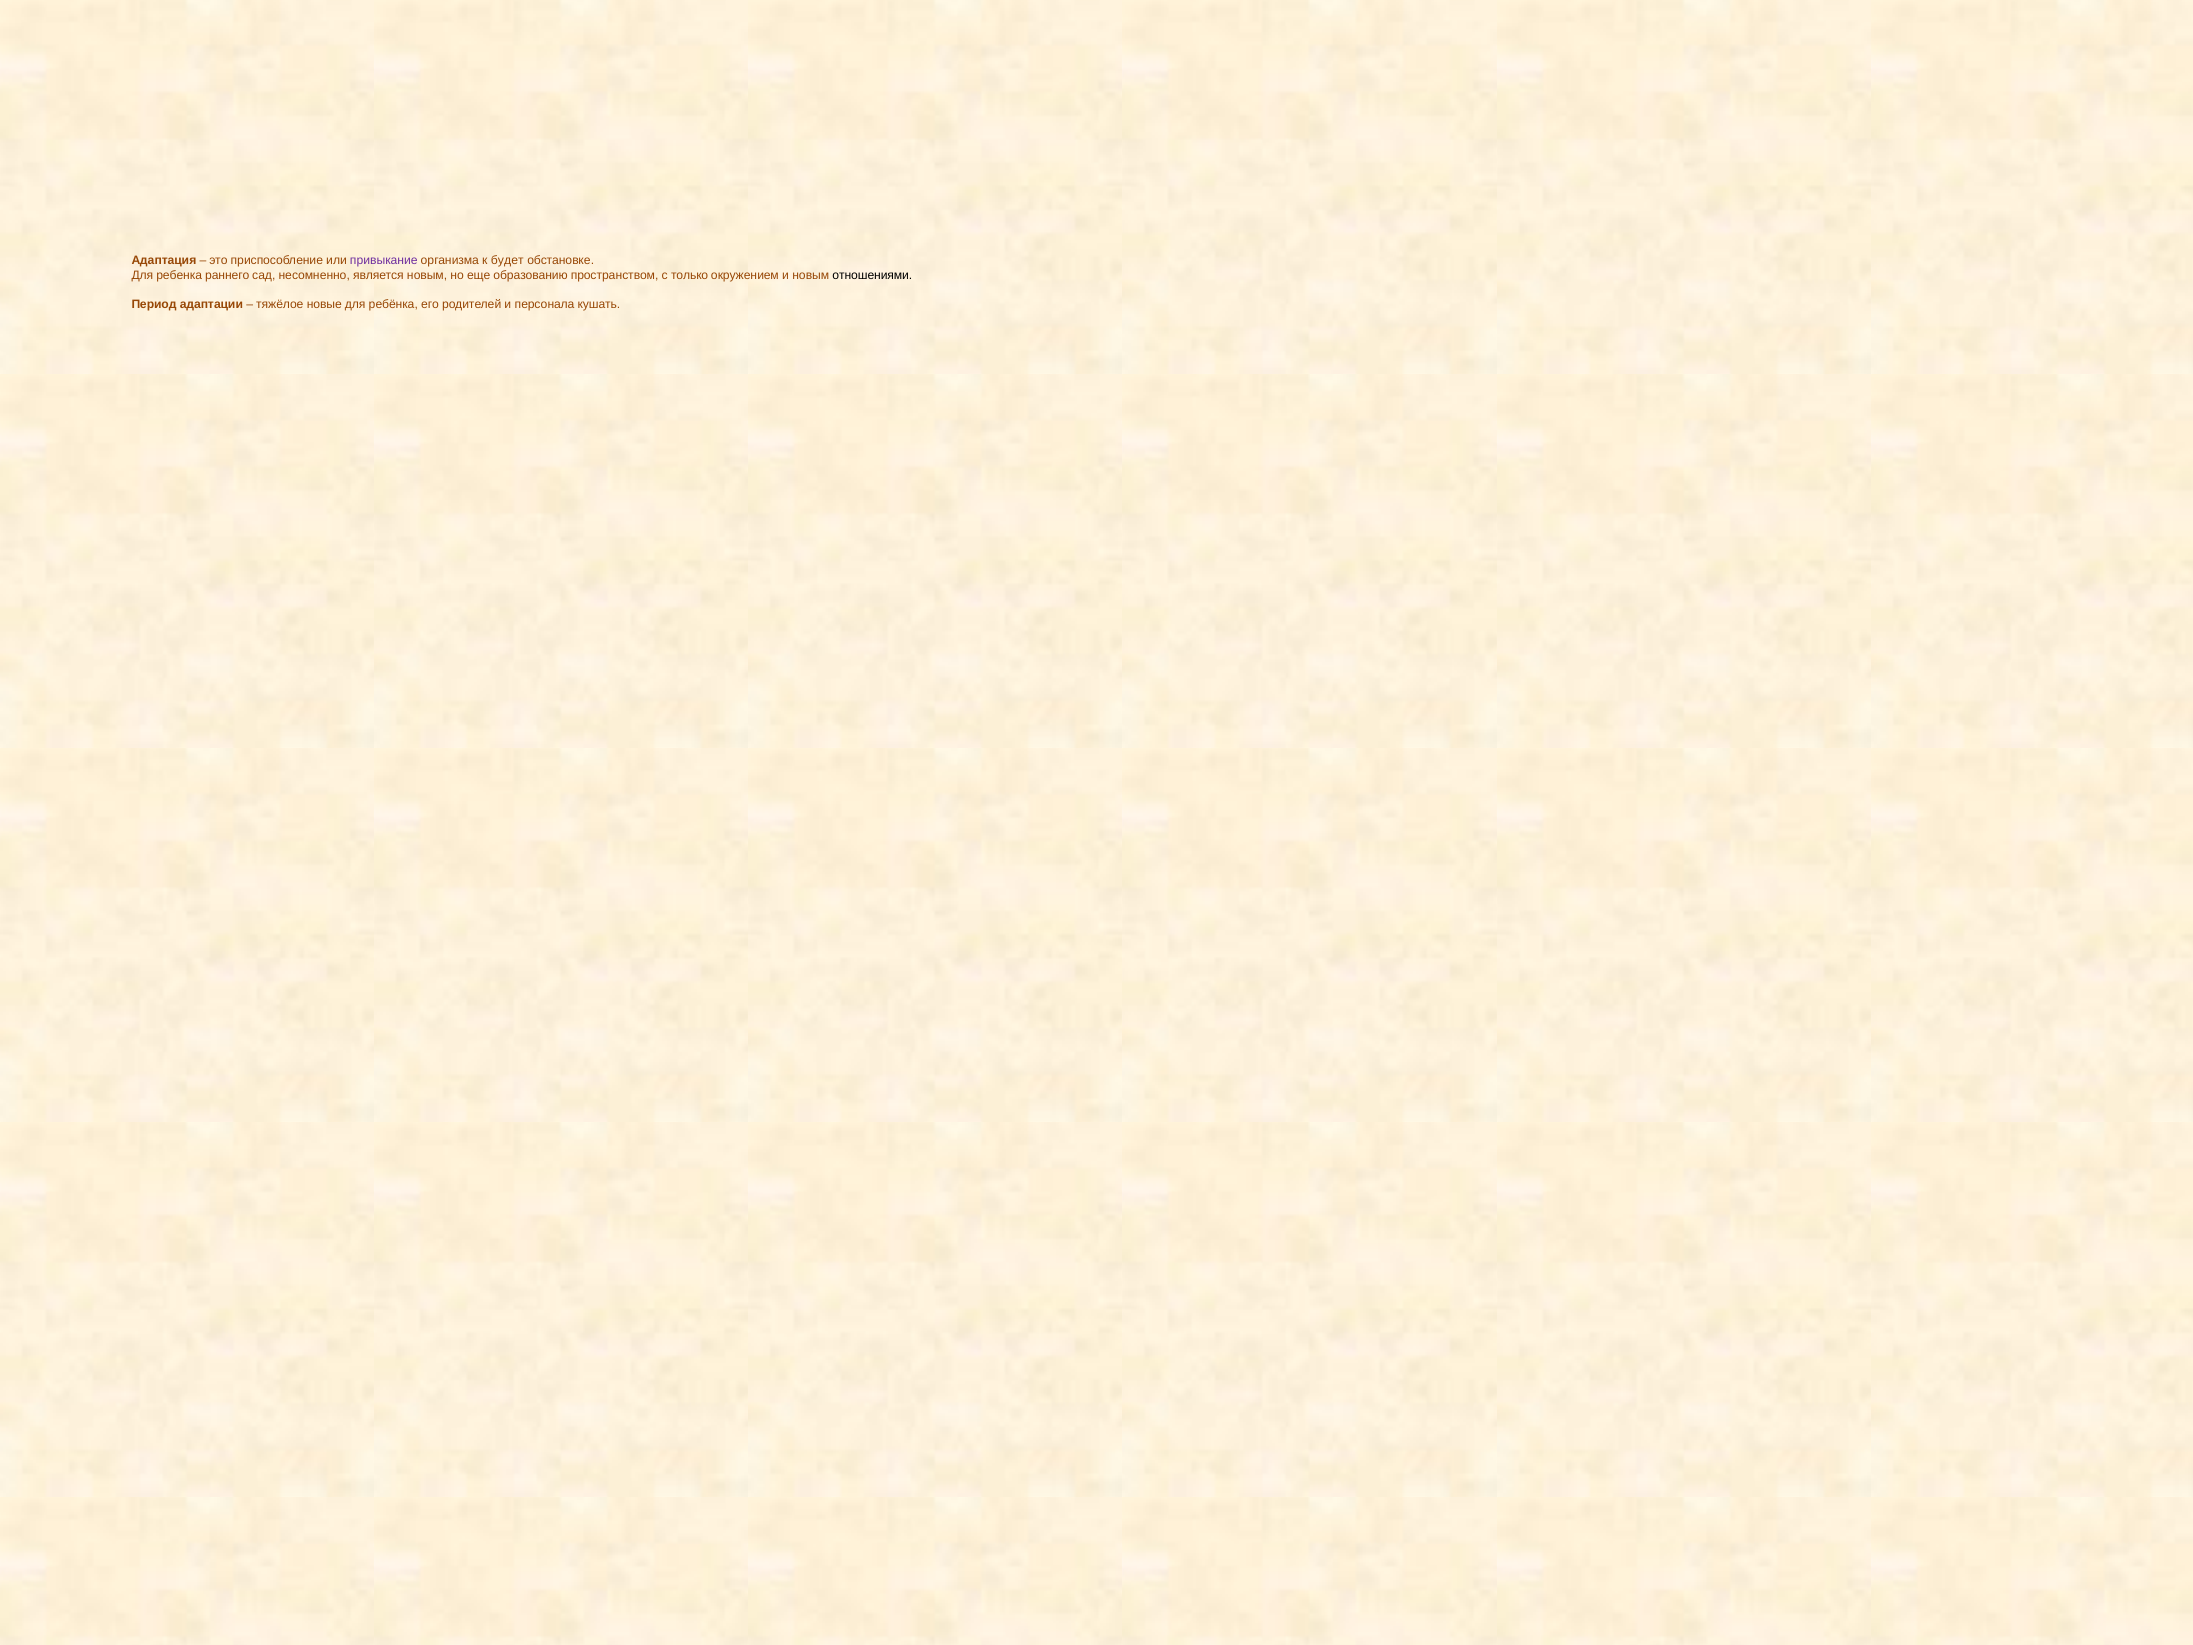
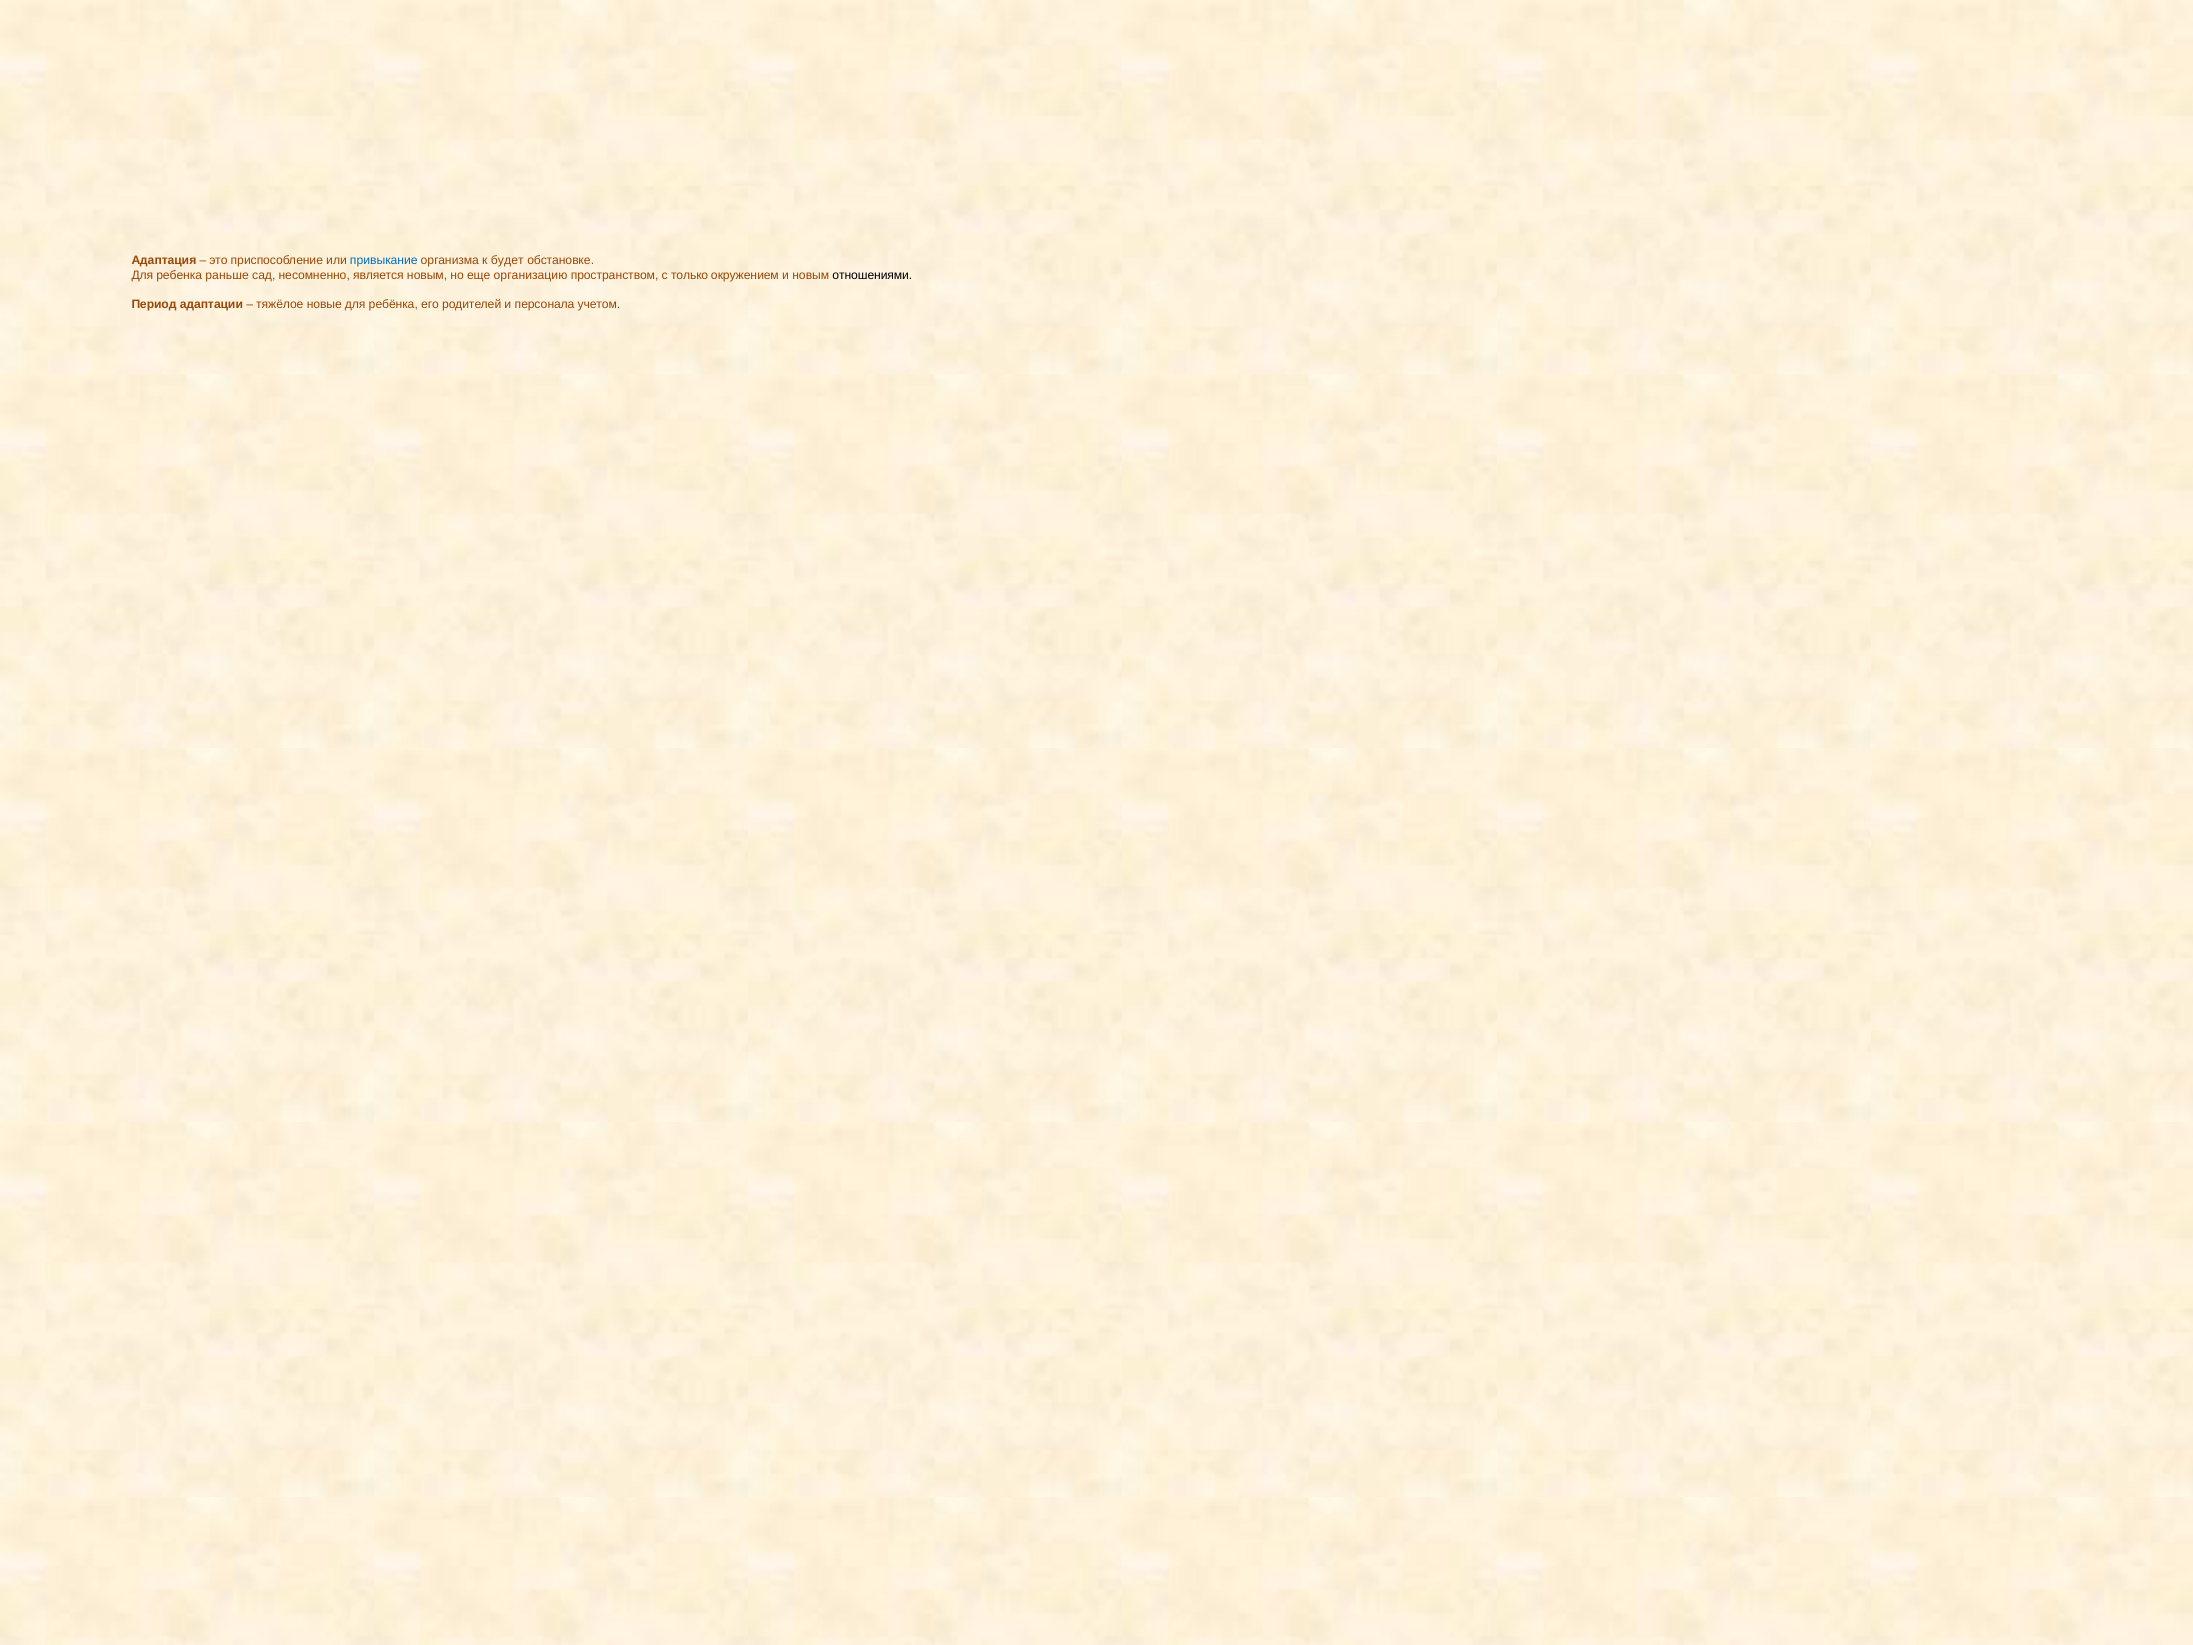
привыкание colour: purple -> blue (384, 260)
раннего: раннего -> раньше (227, 275)
образованию: образованию -> организацию (531, 275)
кушать: кушать -> учетом (599, 304)
